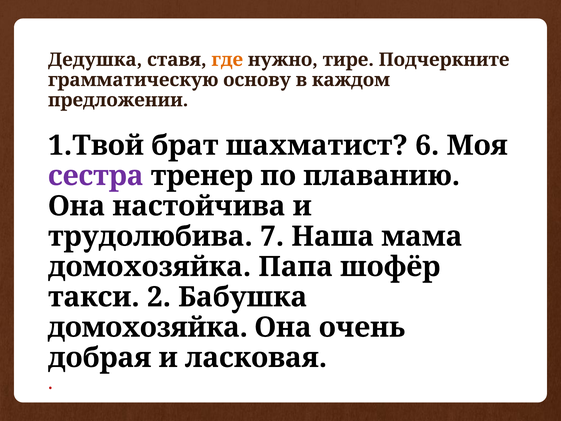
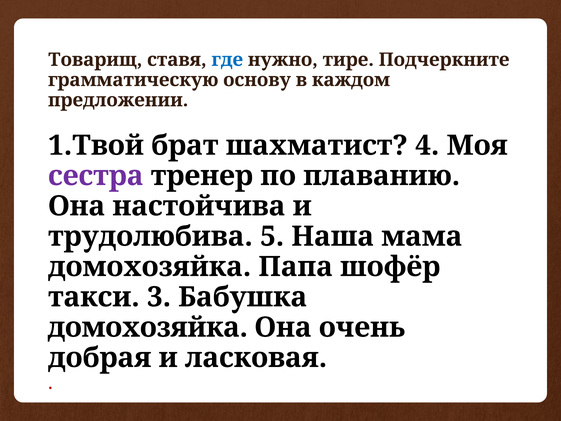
Дедушка: Дедушка -> Товарищ (95, 60)
где colour: orange -> blue (227, 60)
6: 6 -> 4 (427, 145)
7: 7 -> 5 (272, 236)
2: 2 -> 3 (159, 297)
